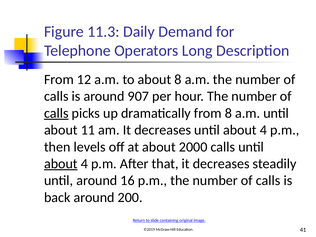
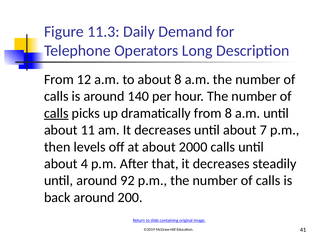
907: 907 -> 140 (138, 96)
decreases until about 4: 4 -> 7 (263, 130)
about underline: present -> none (61, 164)
16: 16 -> 92 (128, 181)
